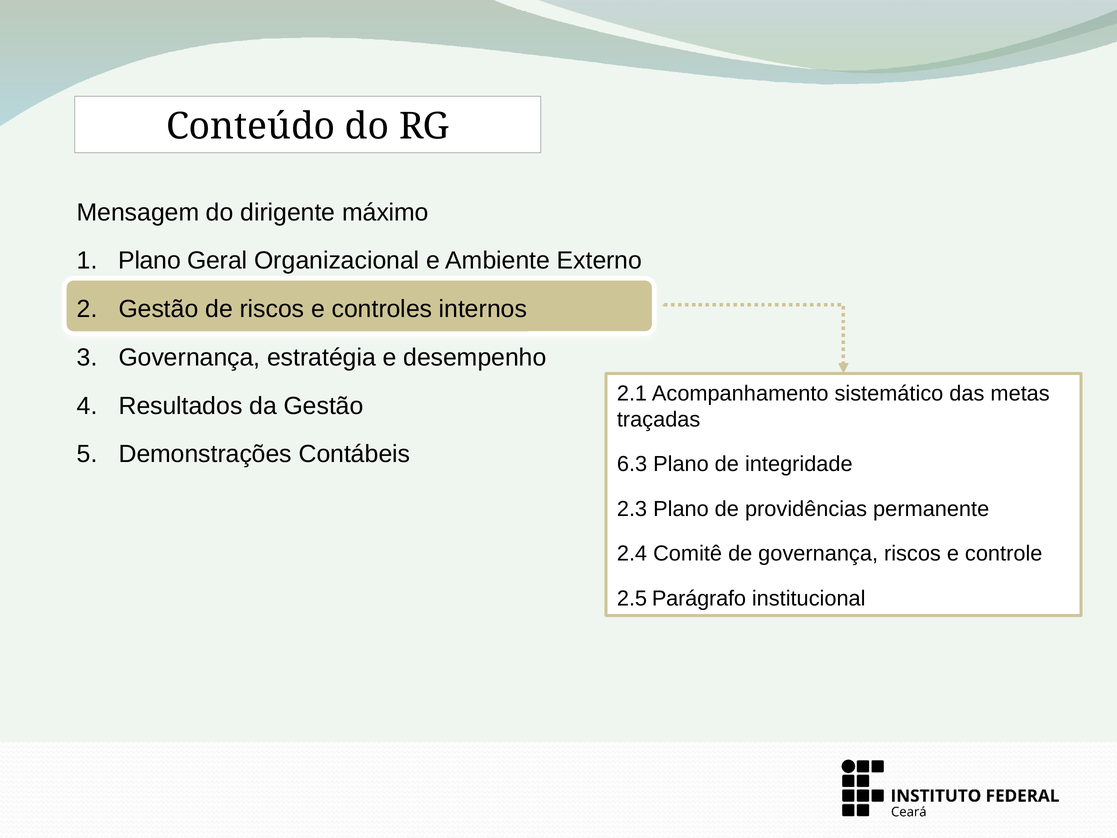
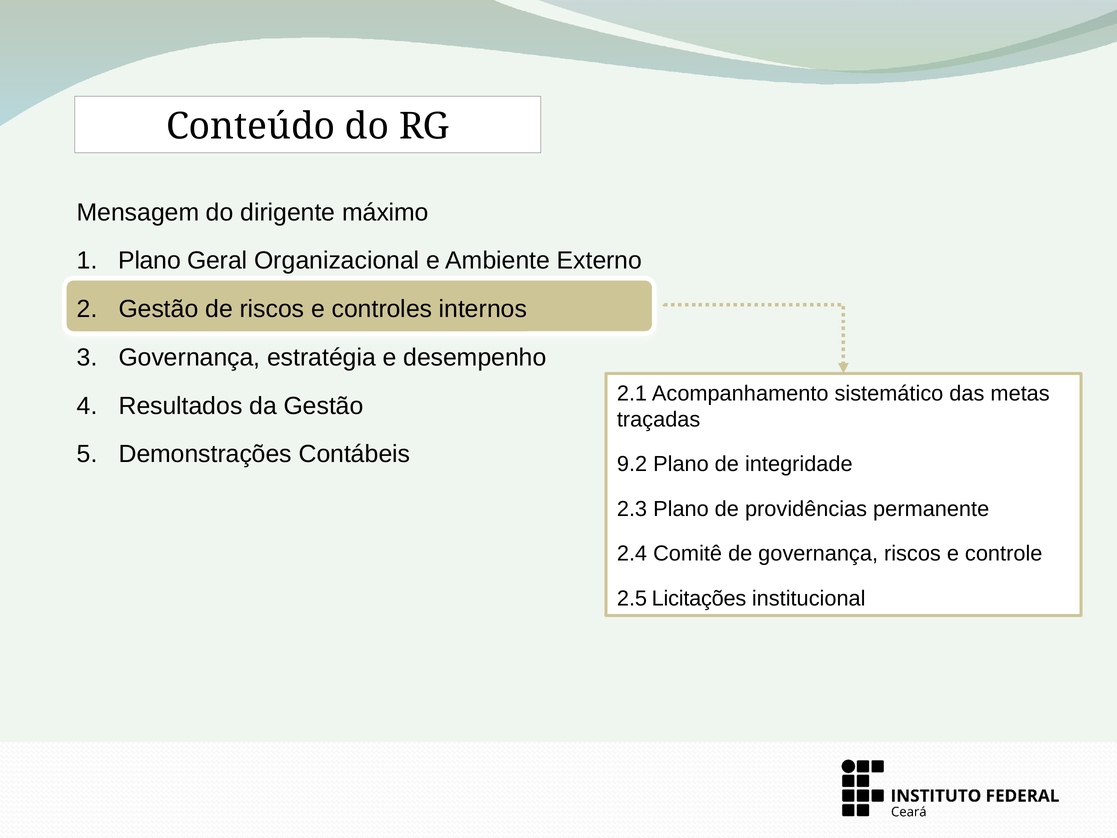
6.3: 6.3 -> 9.2 (632, 464)
Parágrafo: Parágrafo -> Licitações (699, 598)
